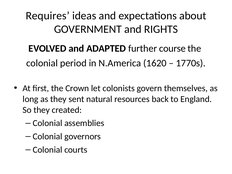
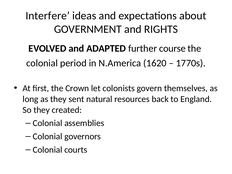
Requires: Requires -> Interfere (48, 16)
